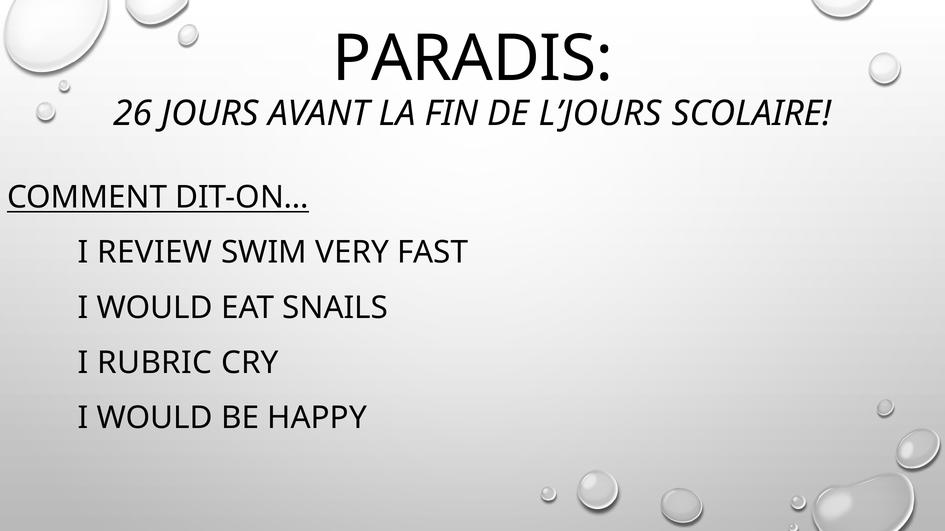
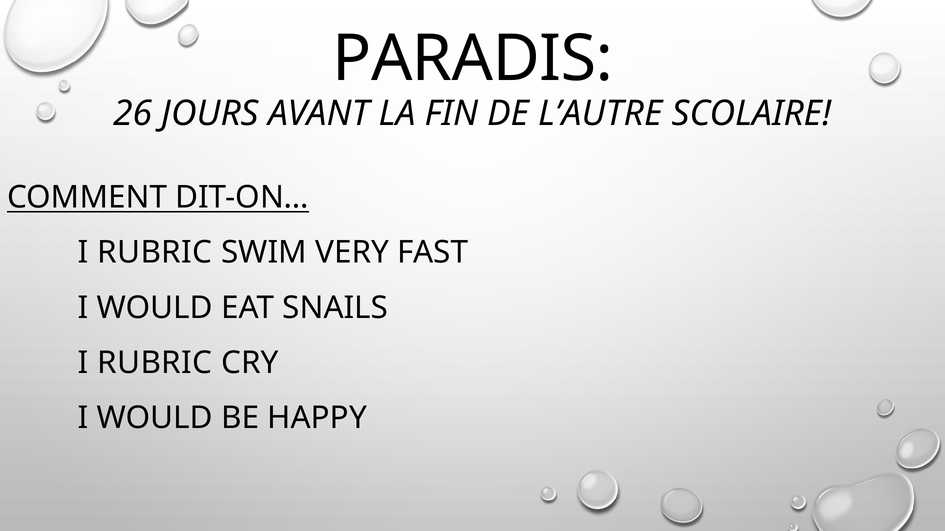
L’JOURS: L’JOURS -> L’AUTRE (600, 114)
REVIEW: REVIEW -> RUBRIC (155, 253)
